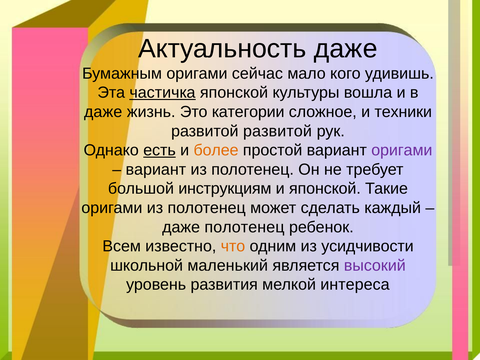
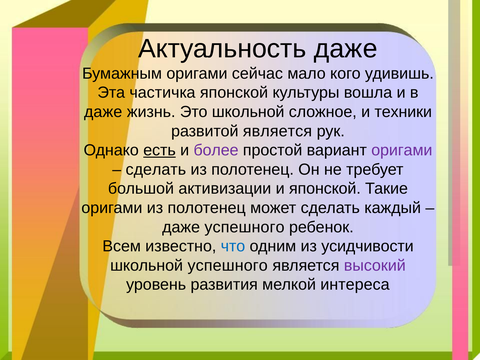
частичка underline: present -> none (162, 93)
Это категории: категории -> школьной (248, 112)
развитой развитой: развитой -> является (277, 131)
более colour: orange -> purple (216, 150)
вариант: вариант -> сделать (156, 170)
инструкциям: инструкциям -> активизации (225, 189)
даже полотенец: полотенец -> успешного (244, 227)
что colour: orange -> blue (233, 246)
школьной маленький: маленький -> успешного (228, 266)
